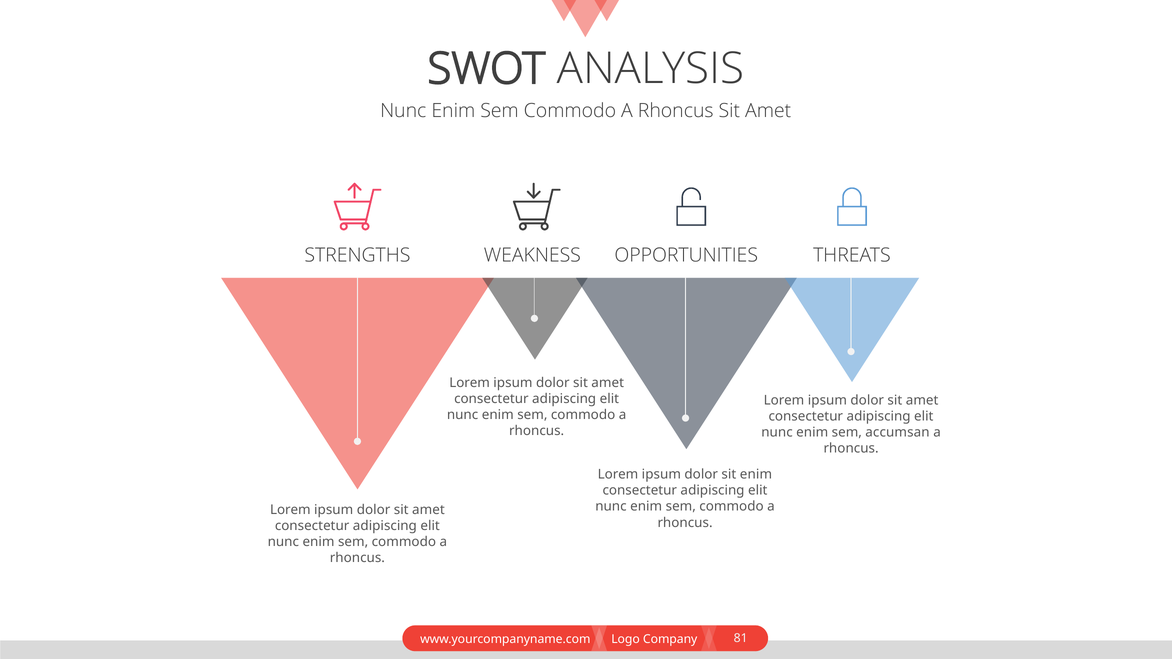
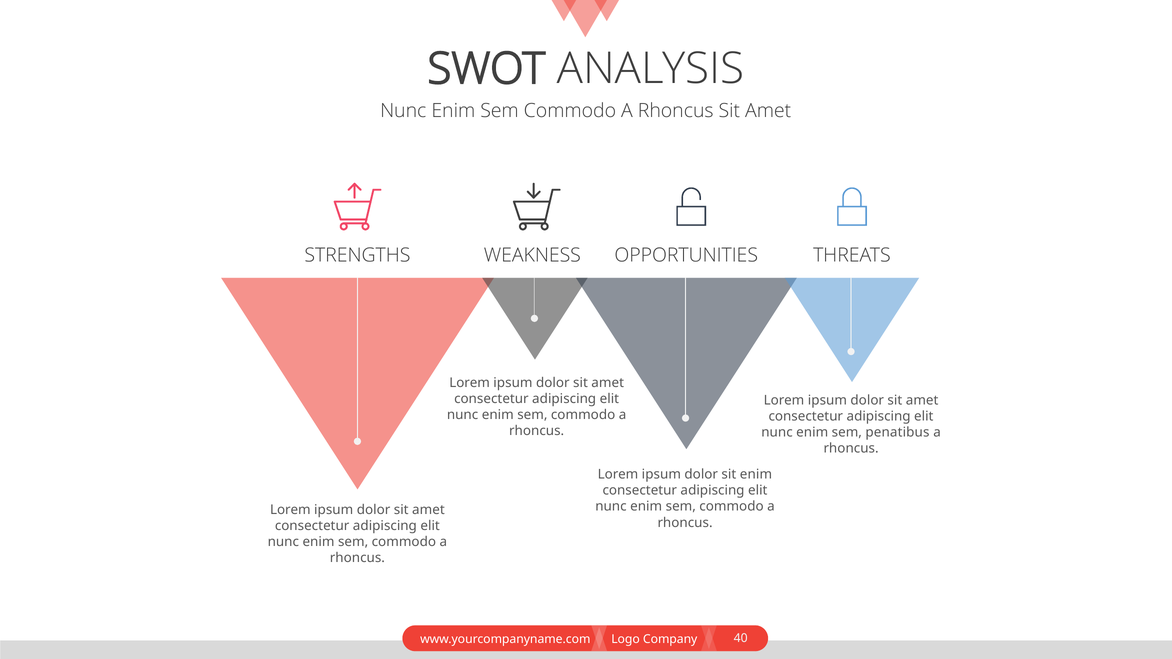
accumsan: accumsan -> penatibus (897, 433)
81: 81 -> 40 (741, 638)
